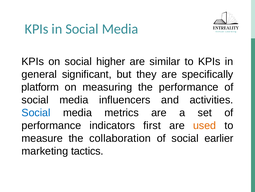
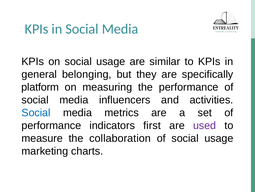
on social higher: higher -> usage (111, 61)
significant: significant -> belonging (87, 74)
used colour: orange -> purple (205, 125)
of social earlier: earlier -> usage (219, 138)
tactics: tactics -> charts (87, 151)
